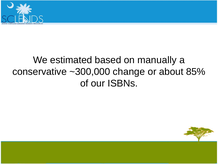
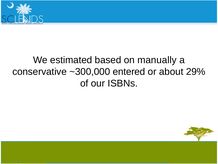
change: change -> entered (129, 72)
85%: 85% -> 29% (196, 72)
